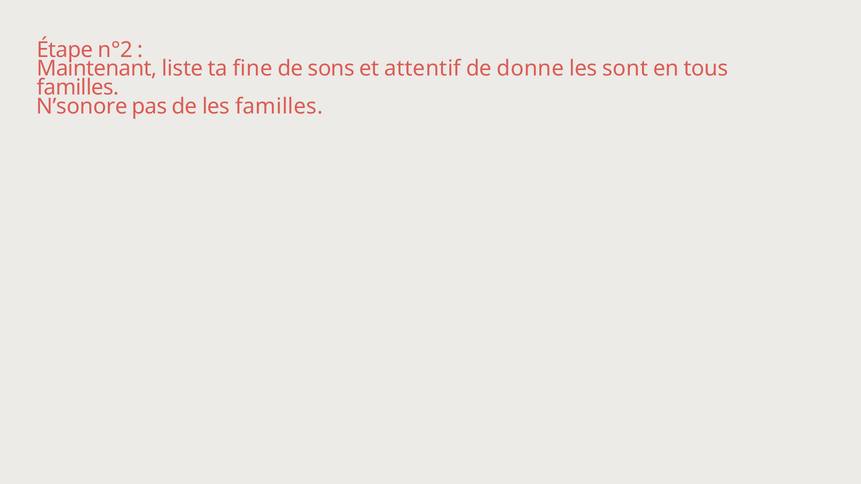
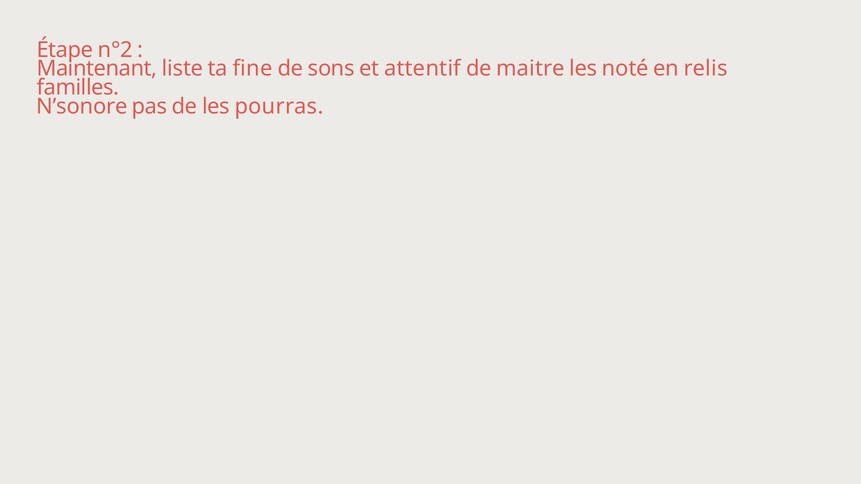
donne: donne -> maitre (530, 69)
sont: sont -> noté (625, 69)
tous: tous -> relis (706, 69)
les familles: familles -> pourras (279, 107)
